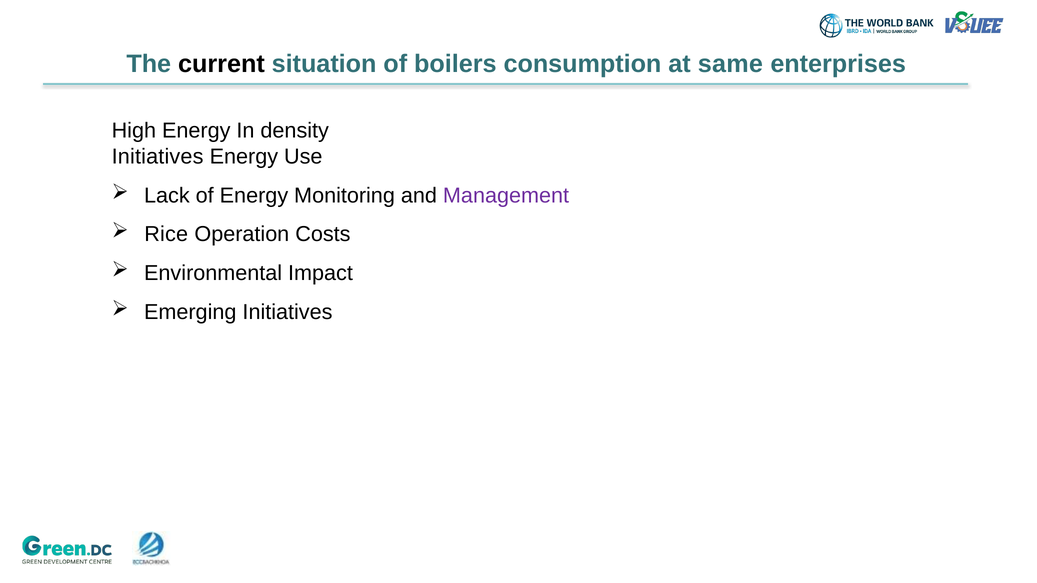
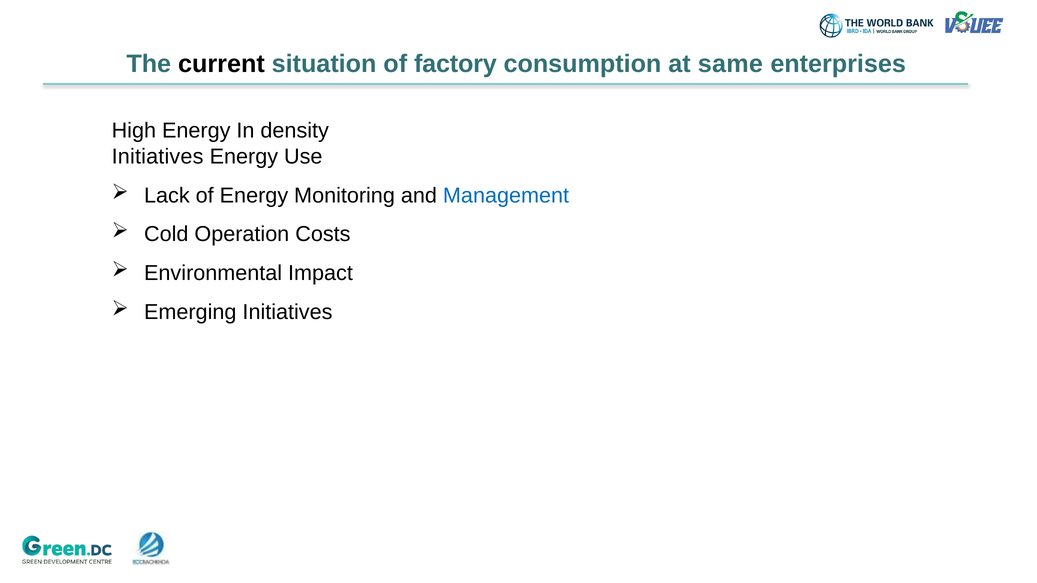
boilers: boilers -> factory (455, 64)
Management colour: purple -> blue (506, 196)
Rice: Rice -> Cold (166, 234)
